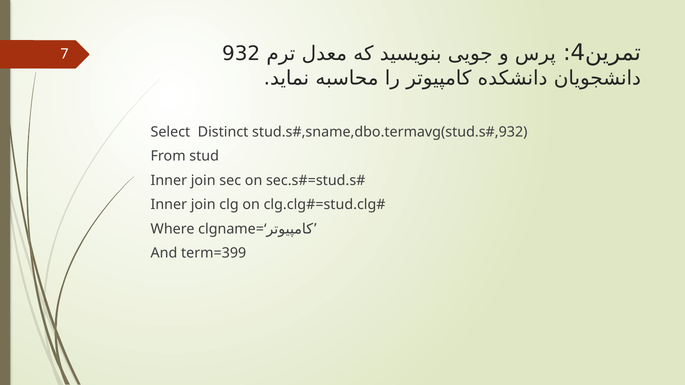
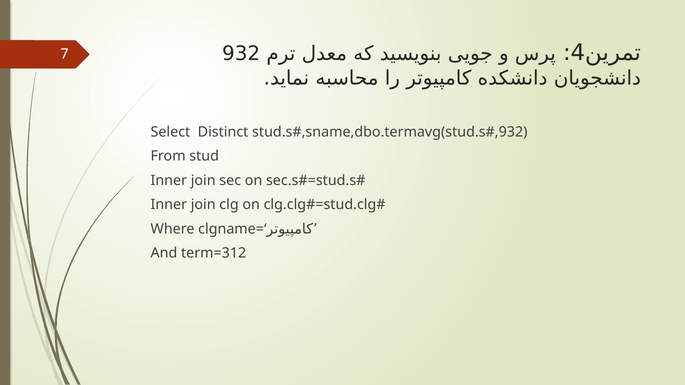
term=399: term=399 -> term=312 (214, 253)
